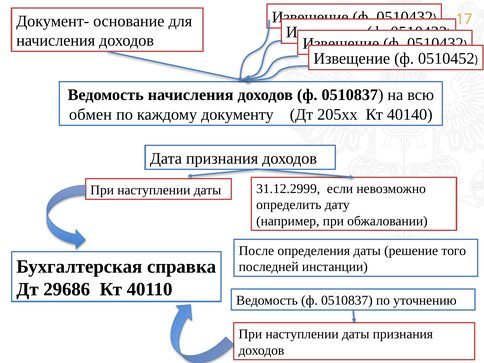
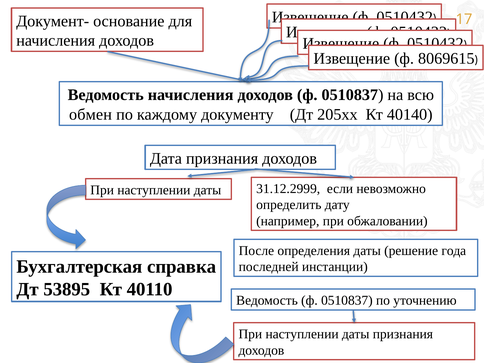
0510452: 0510452 -> 8069615 (446, 59)
того: того -> года (454, 251)
29686: 29686 -> 53895 (67, 289)
